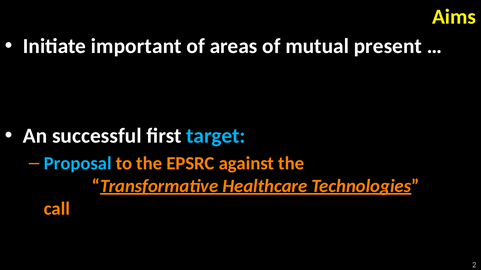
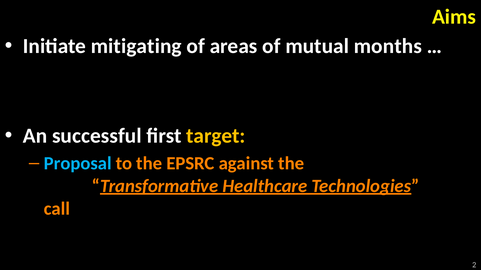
important: important -> mitigating (136, 46)
present: present -> months (388, 46)
target colour: light blue -> yellow (216, 136)
